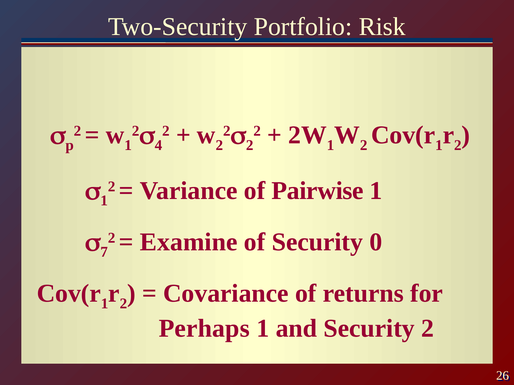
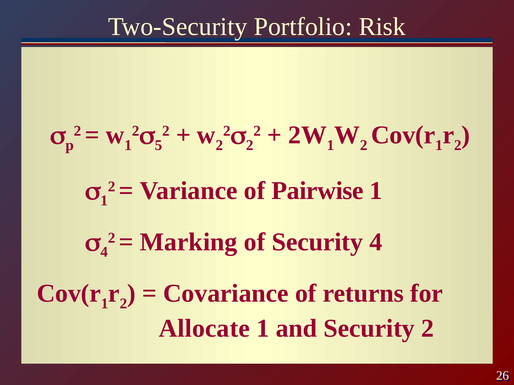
4: 4 -> 5 (158, 145)
Examine: Examine -> Marking (189, 242)
Security 0: 0 -> 4 (376, 242)
7: 7 -> 4 (104, 252)
Perhaps: Perhaps -> Allocate (204, 329)
